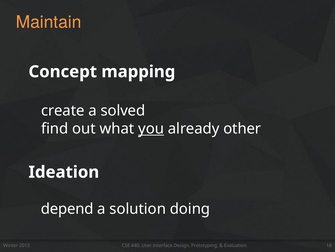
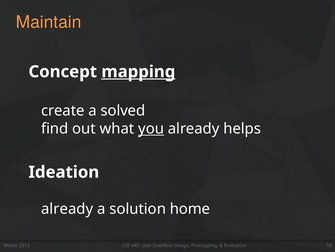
mapping underline: none -> present (138, 72)
other: other -> helps (242, 128)
depend: depend -> already (67, 208)
doing: doing -> home (190, 208)
